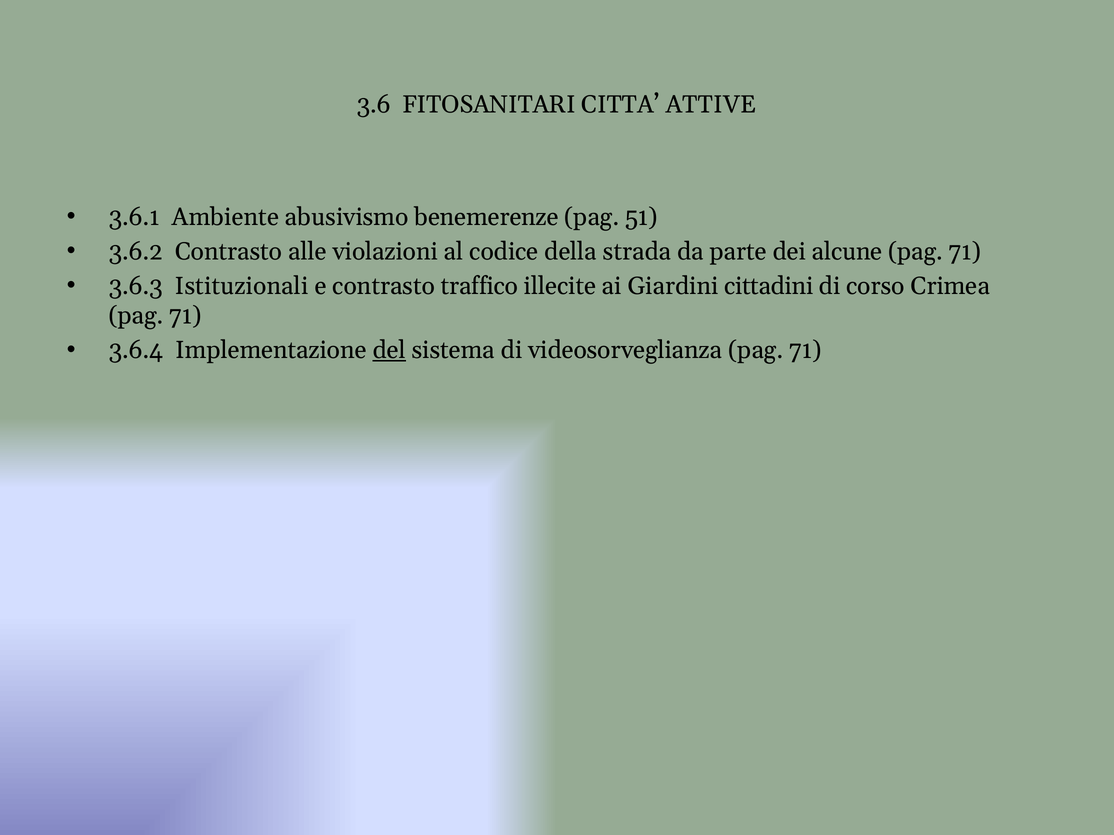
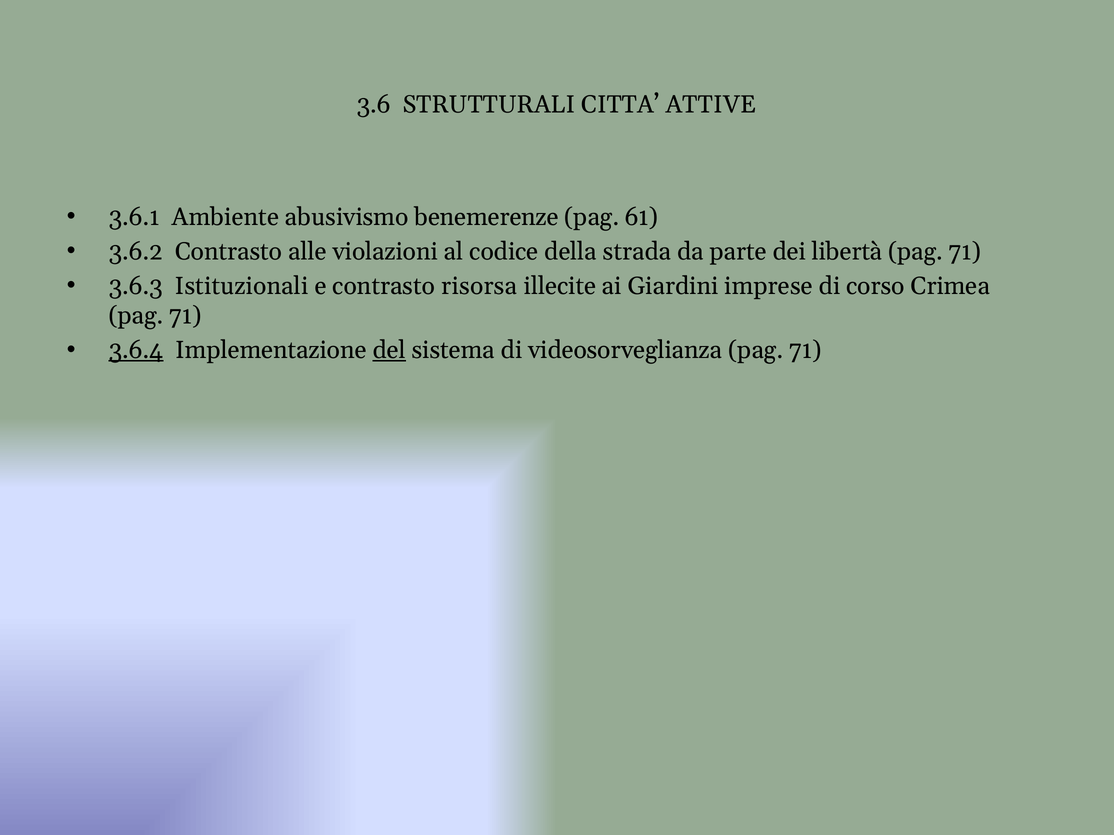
FITOSANITARI: FITOSANITARI -> STRUTTURALI (489, 105)
51: 51 -> 61 (641, 217)
alcune: alcune -> libertà (847, 252)
traffico: traffico -> risorsa (479, 286)
cittadini: cittadini -> imprese (769, 286)
3.6.4 underline: none -> present (136, 351)
